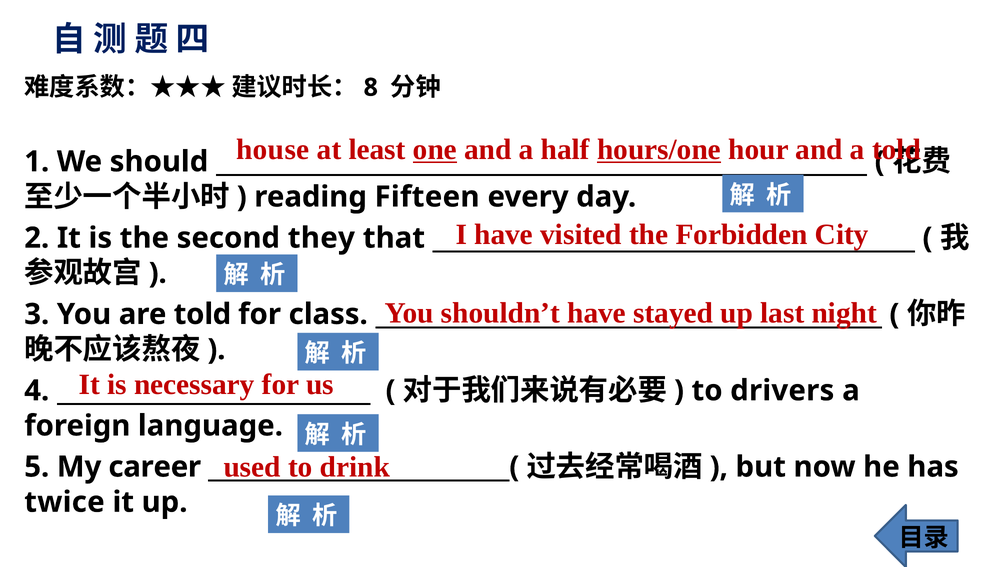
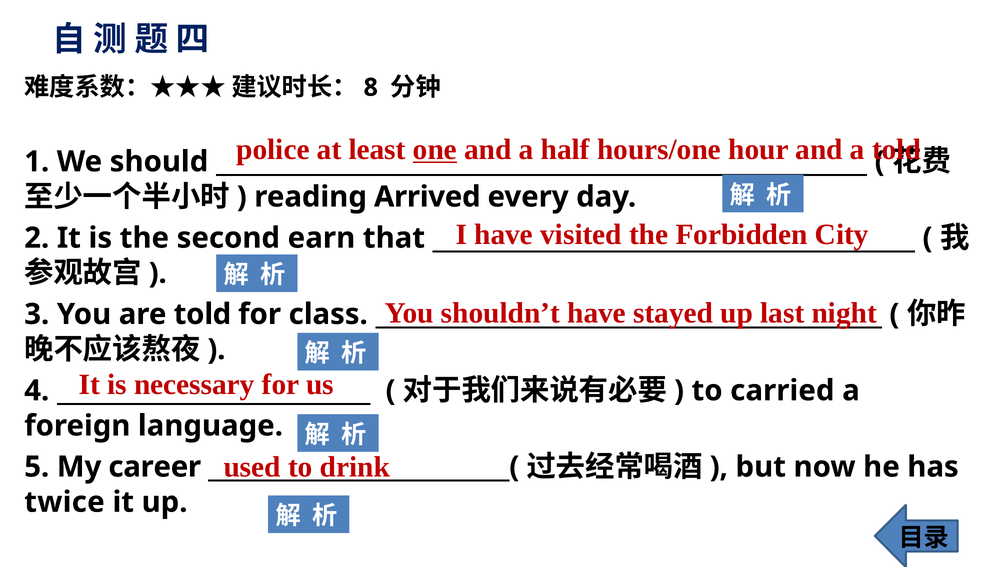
house: house -> police (273, 150)
hours/one underline: present -> none (659, 150)
Fifteen: Fifteen -> Arrived (427, 197)
they: they -> earn (321, 238)
drivers: drivers -> carried (782, 391)
